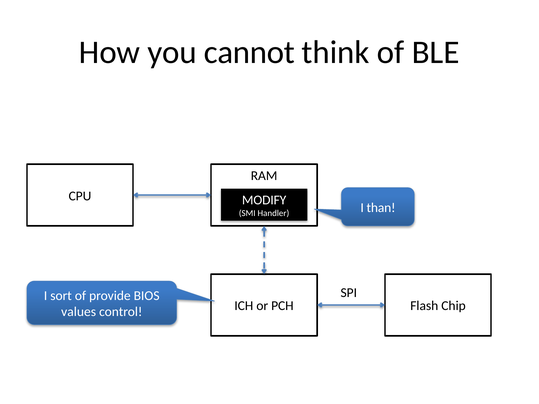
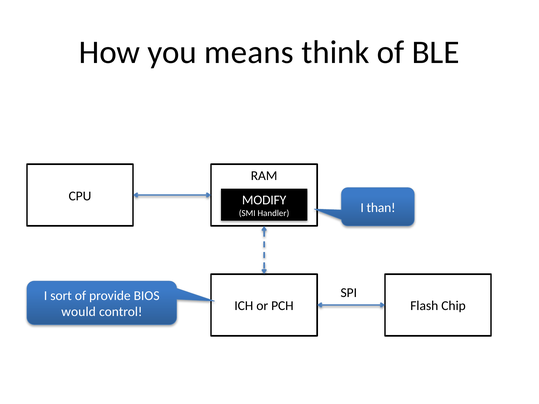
cannot: cannot -> means (249, 52)
values: values -> would (79, 312)
